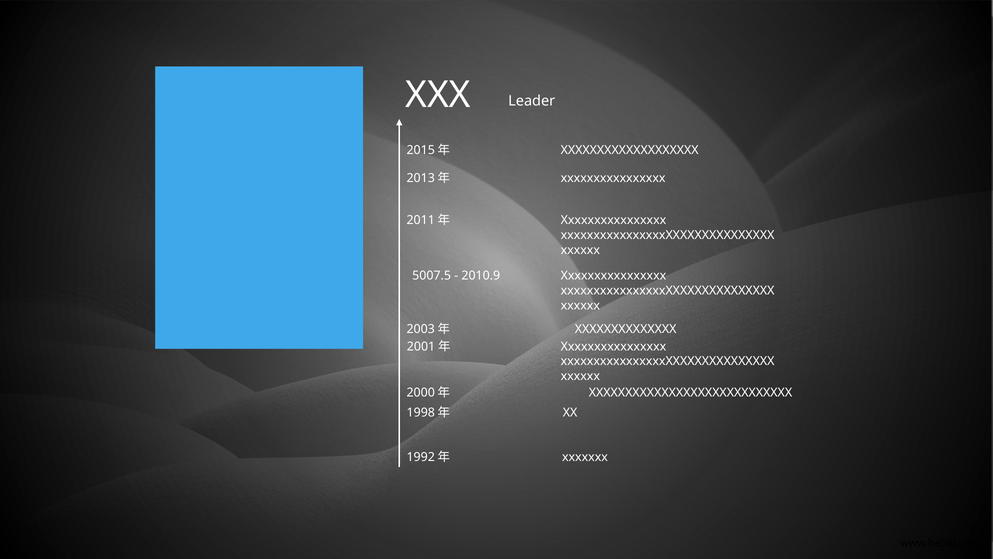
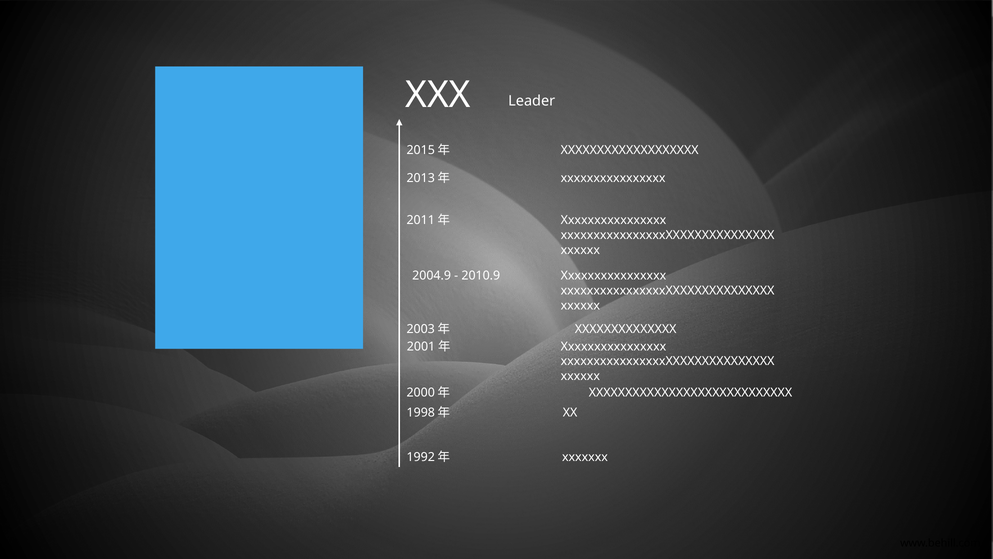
5007.5: 5007.5 -> 2004.9 (432, 276)
